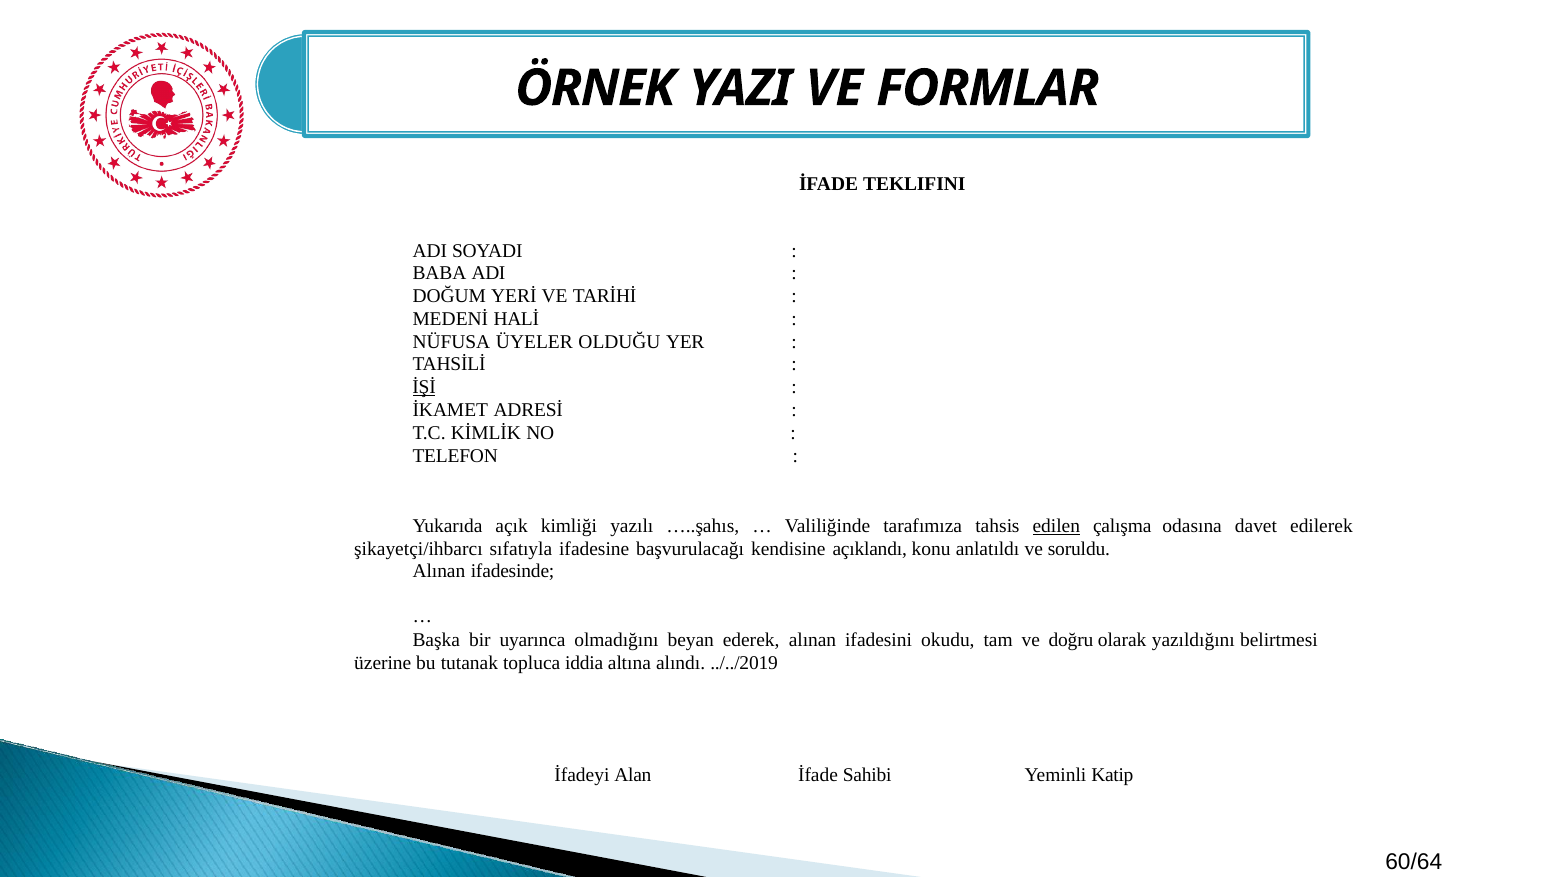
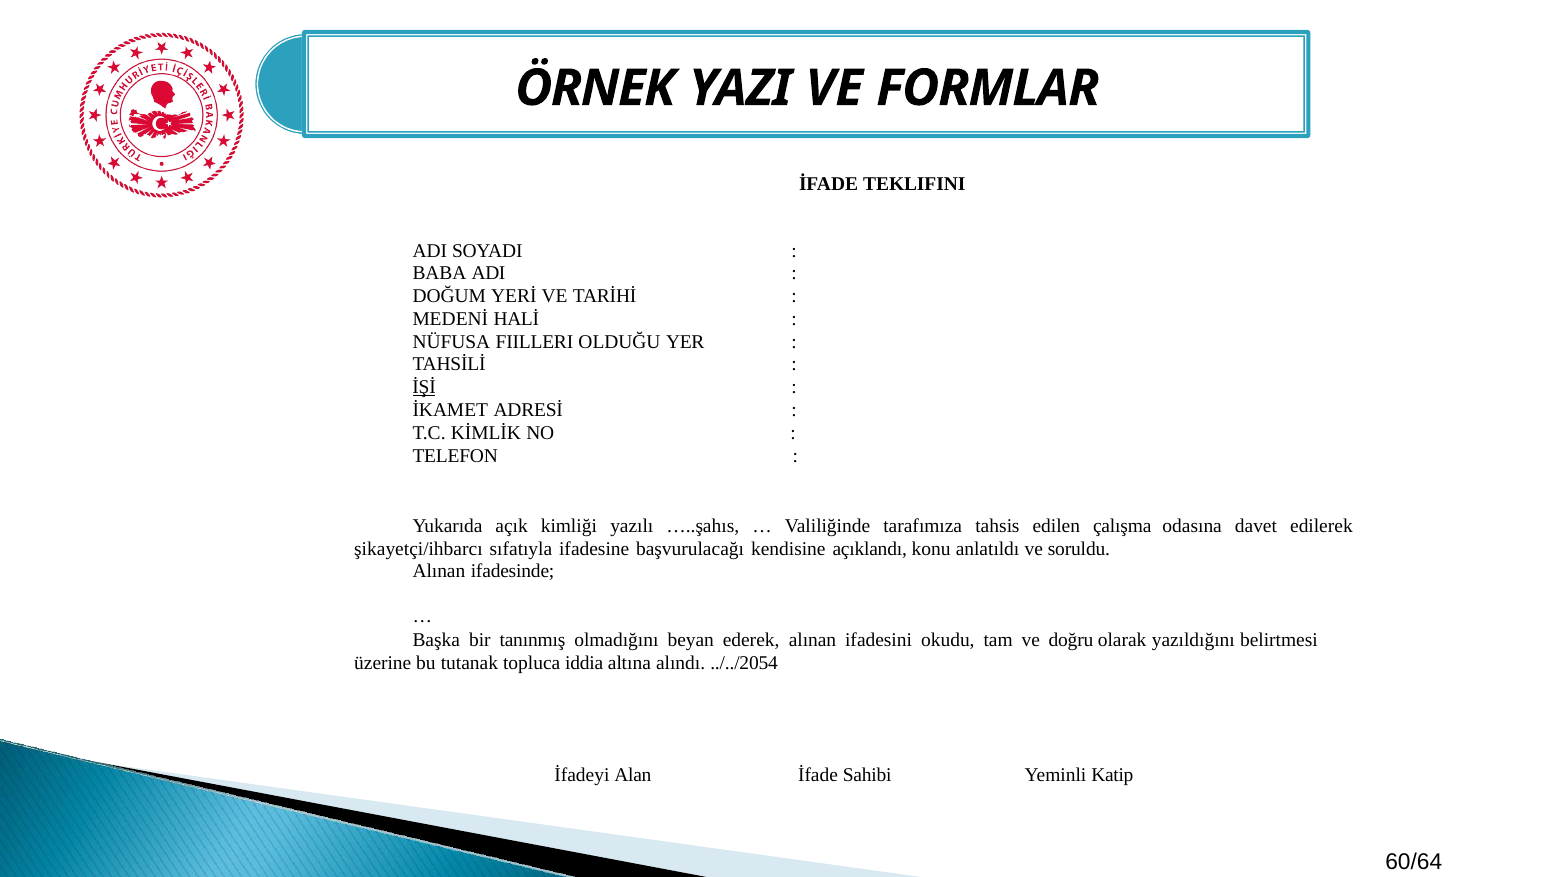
ÜYELER: ÜYELER -> FIILLERI (534, 342)
edilen underline: present -> none (1056, 526)
uyarınca: uyarınca -> tanınmış (532, 640)
../../2019: ../../2019 -> ../../2054 (744, 663)
